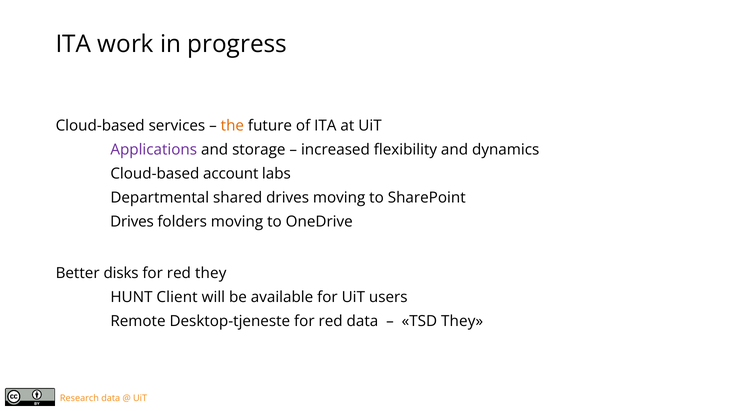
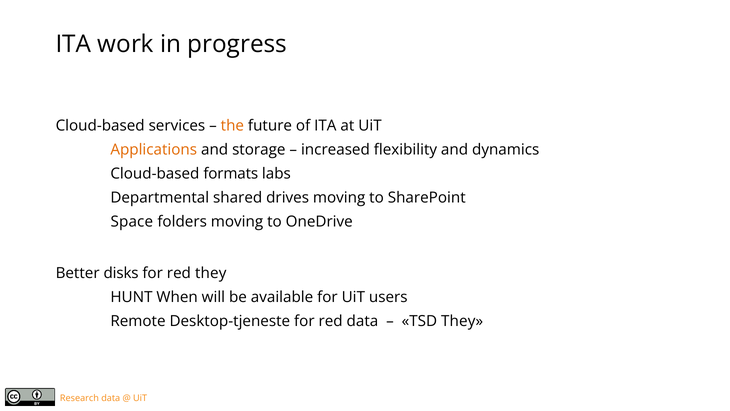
Applications colour: purple -> orange (154, 149)
account: account -> formats (231, 173)
Drives: Drives -> Space (132, 222)
Client: Client -> When (177, 297)
